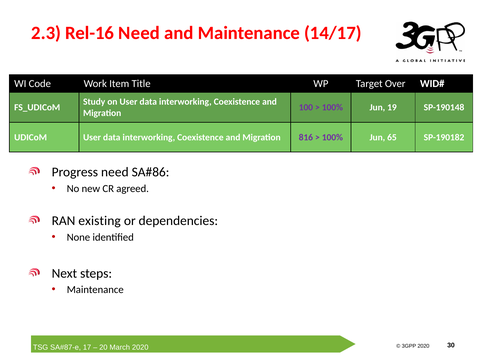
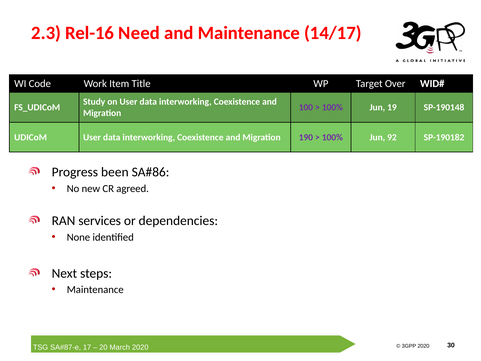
816: 816 -> 190 (306, 137)
65: 65 -> 92 (392, 137)
Progress need: need -> been (115, 172)
existing: existing -> services (100, 221)
